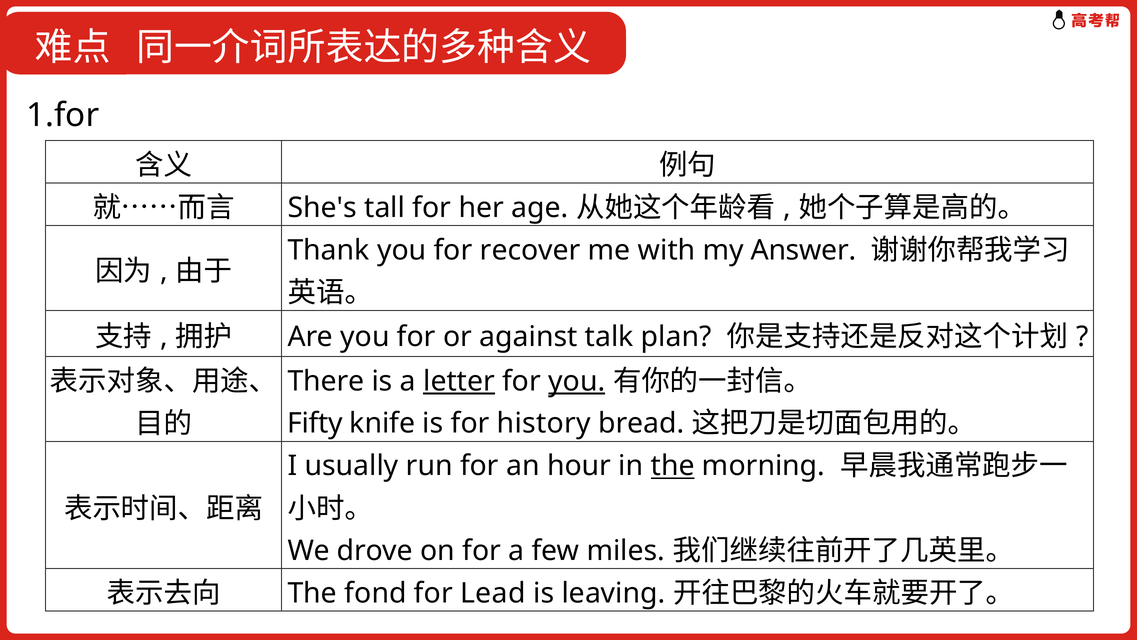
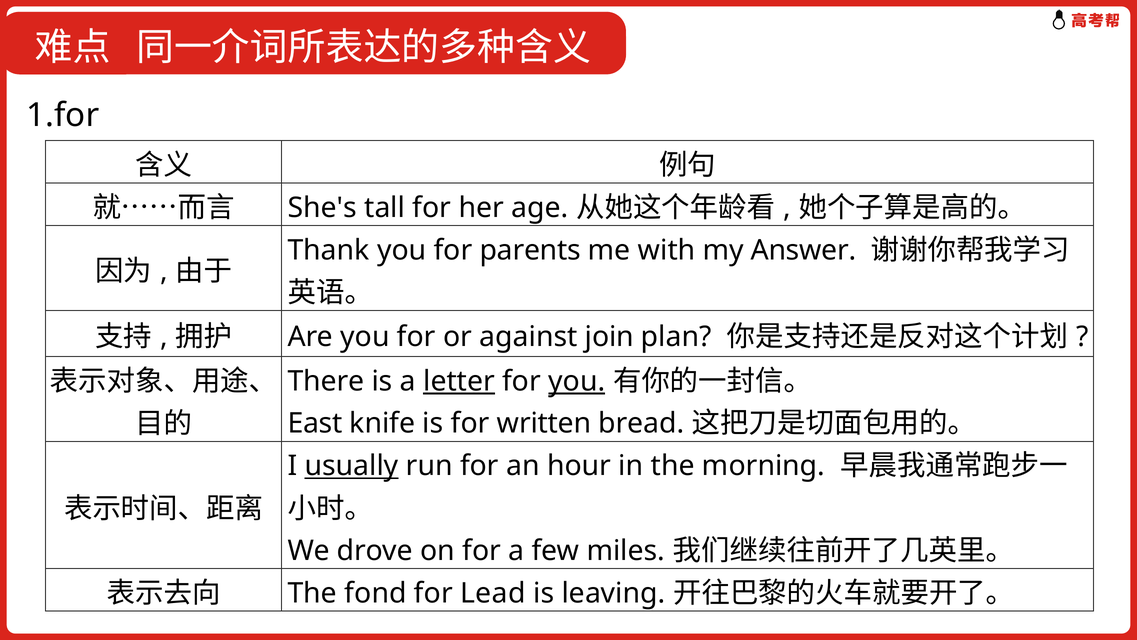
recover: recover -> parents (530, 250)
talk: talk -> join (609, 337)
Fifty: Fifty -> East (315, 423)
history: history -> written (544, 423)
usually underline: none -> present (352, 466)
the underline: present -> none (673, 466)
